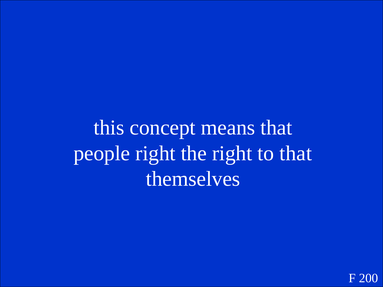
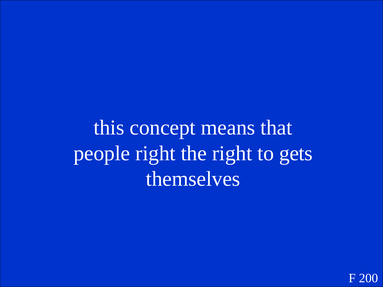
to that: that -> gets (296, 153)
